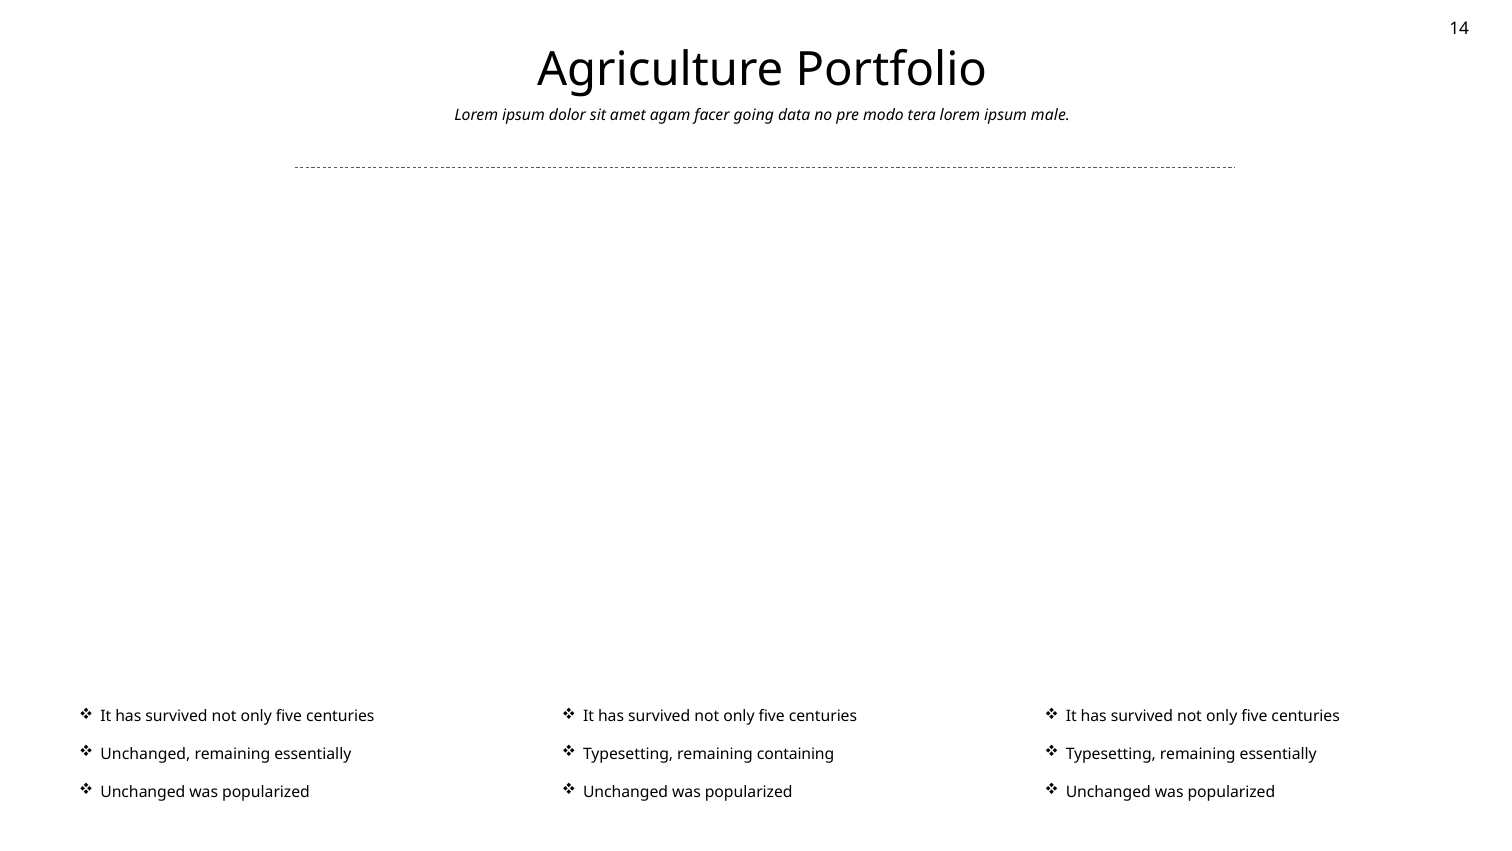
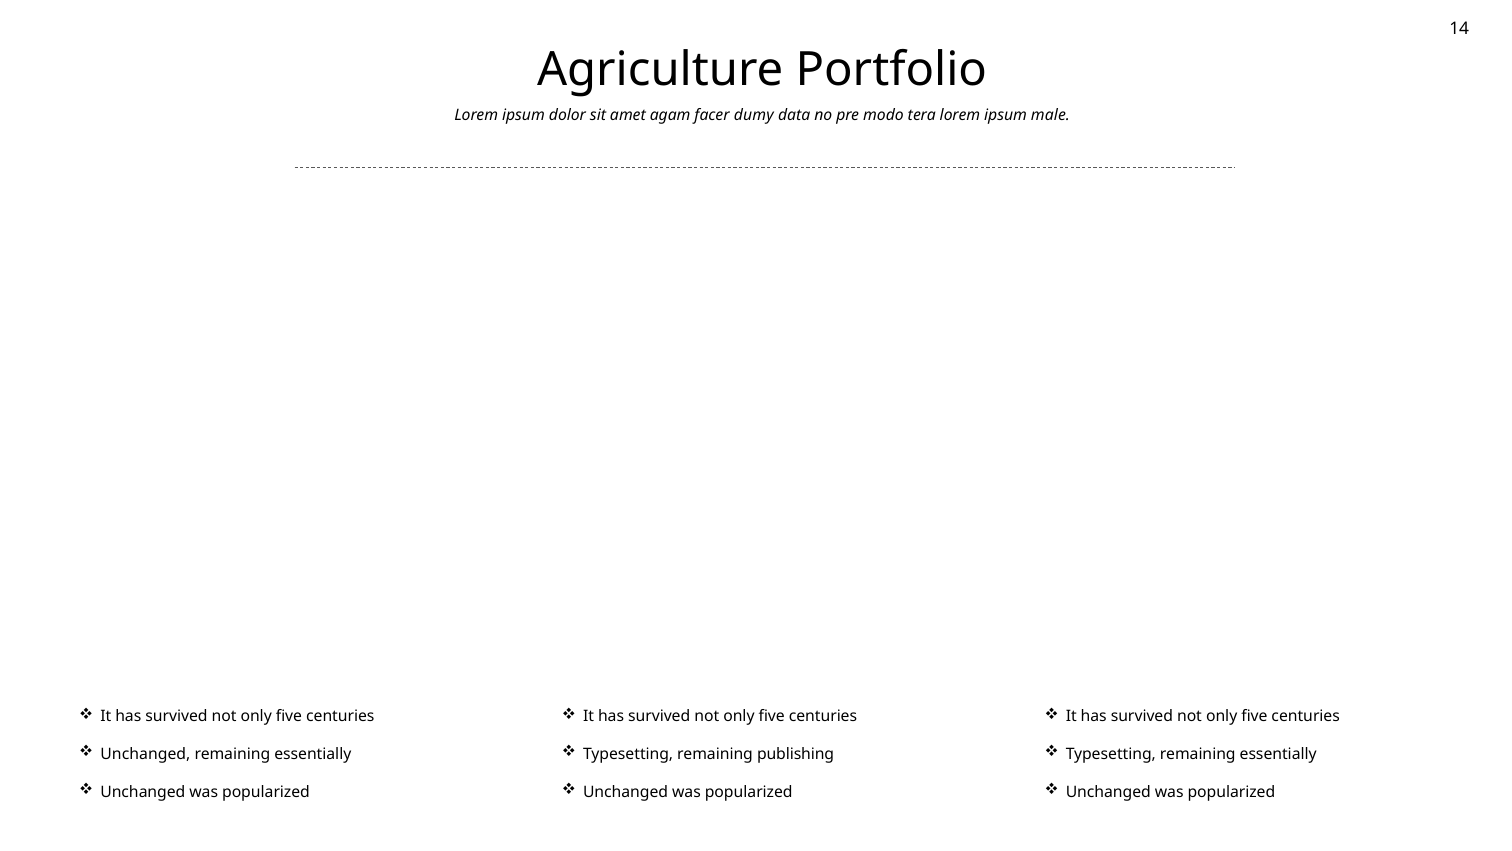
going: going -> dumy (754, 116)
containing: containing -> publishing (796, 754)
